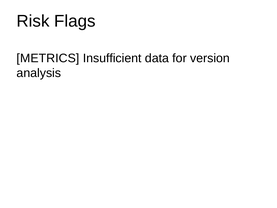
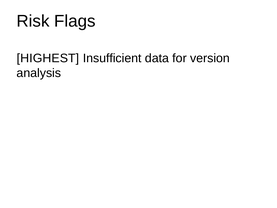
METRICS: METRICS -> HIGHEST (48, 58)
